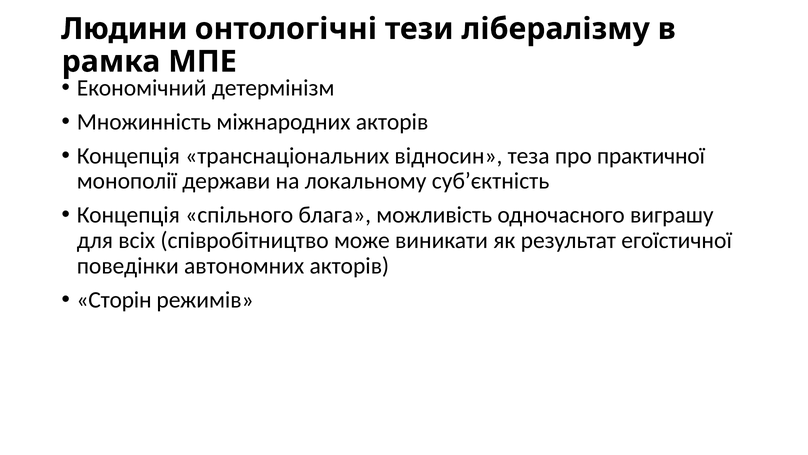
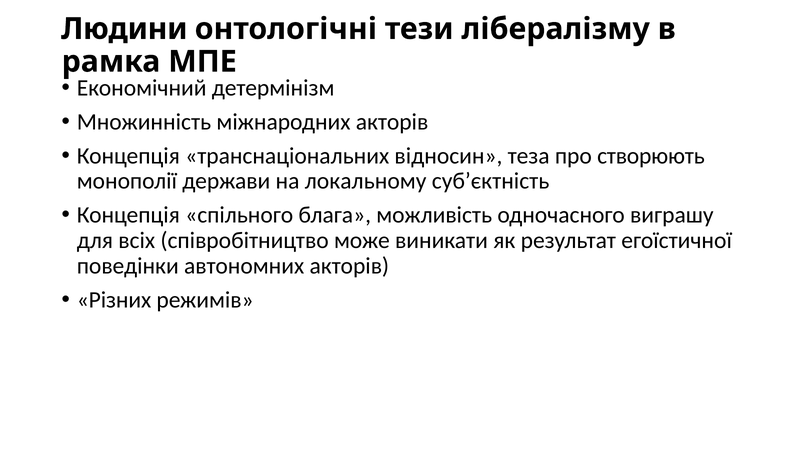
практичної: практичної -> створюють (651, 156)
Сторін: Сторін -> Різних (114, 300)
